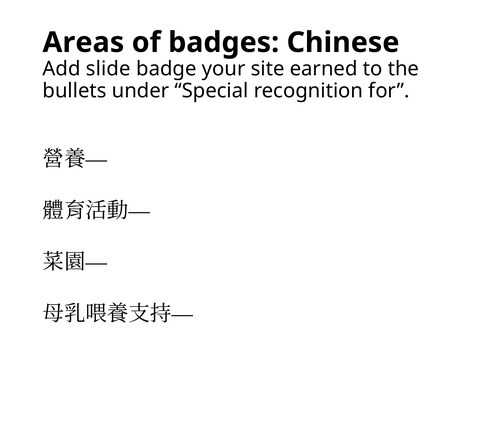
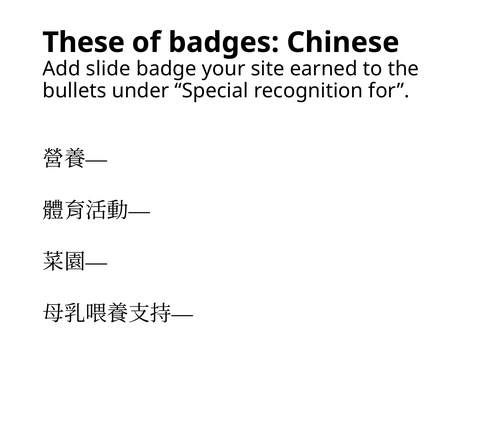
Areas: Areas -> These (84, 42)
